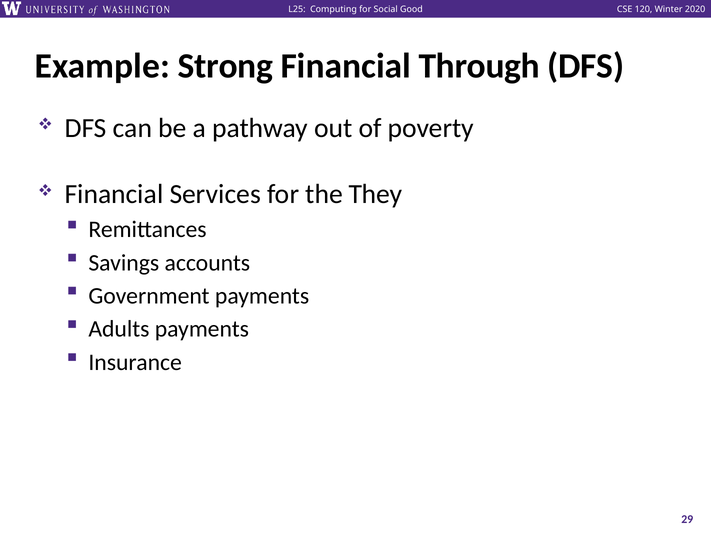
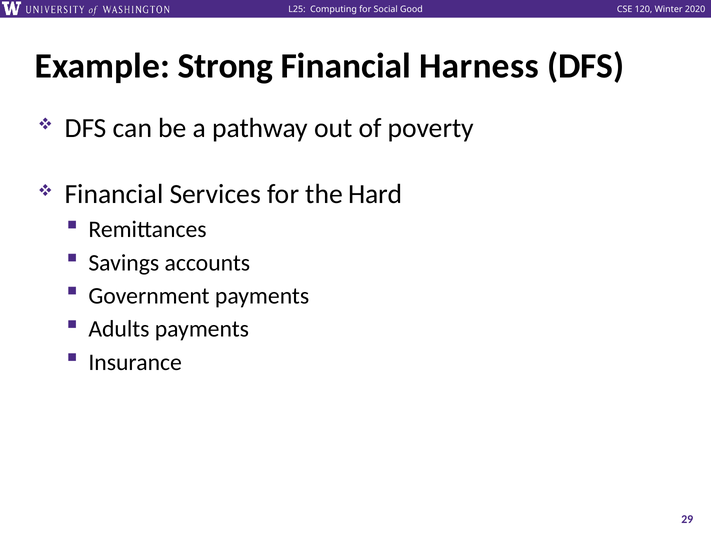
Through: Through -> Harness (479, 66)
They: They -> Hard (375, 194)
